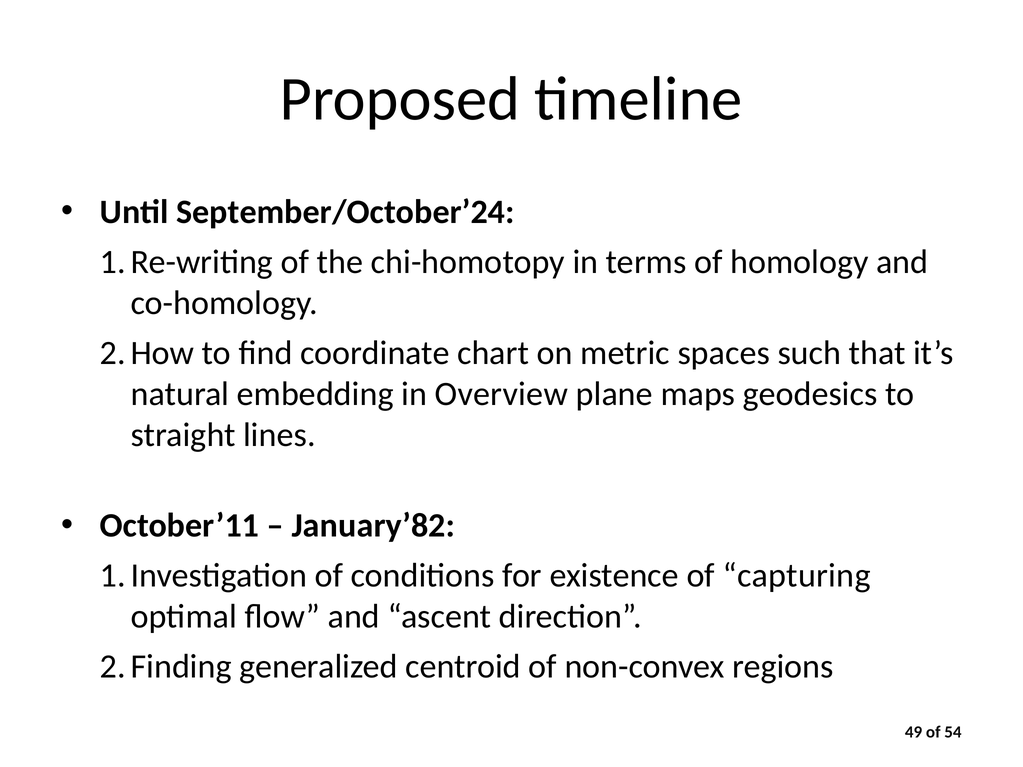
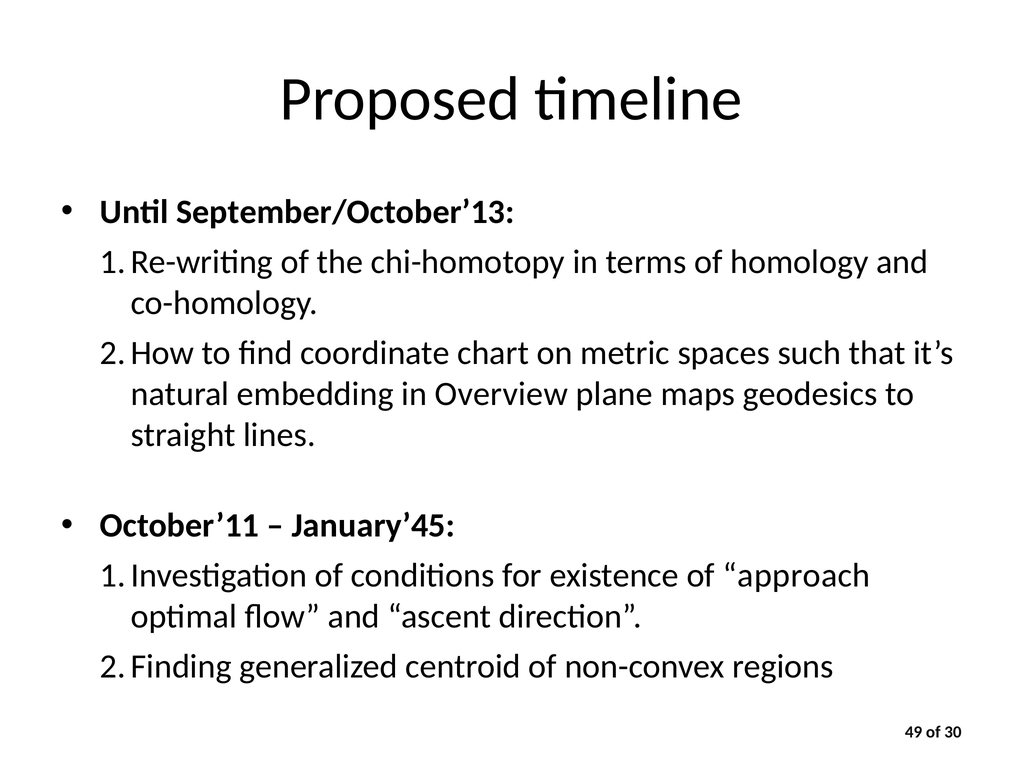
September/October’24: September/October’24 -> September/October’13 (345, 212)
January’82: January’82 -> January’45 (373, 526)
capturing: capturing -> approach (797, 576)
54: 54 -> 30 (953, 733)
